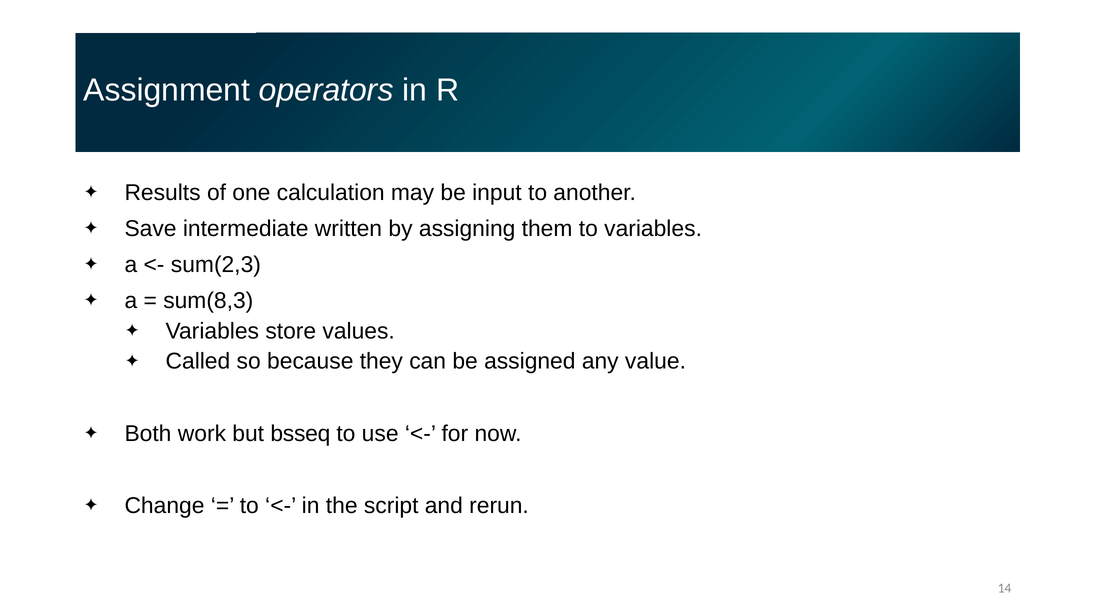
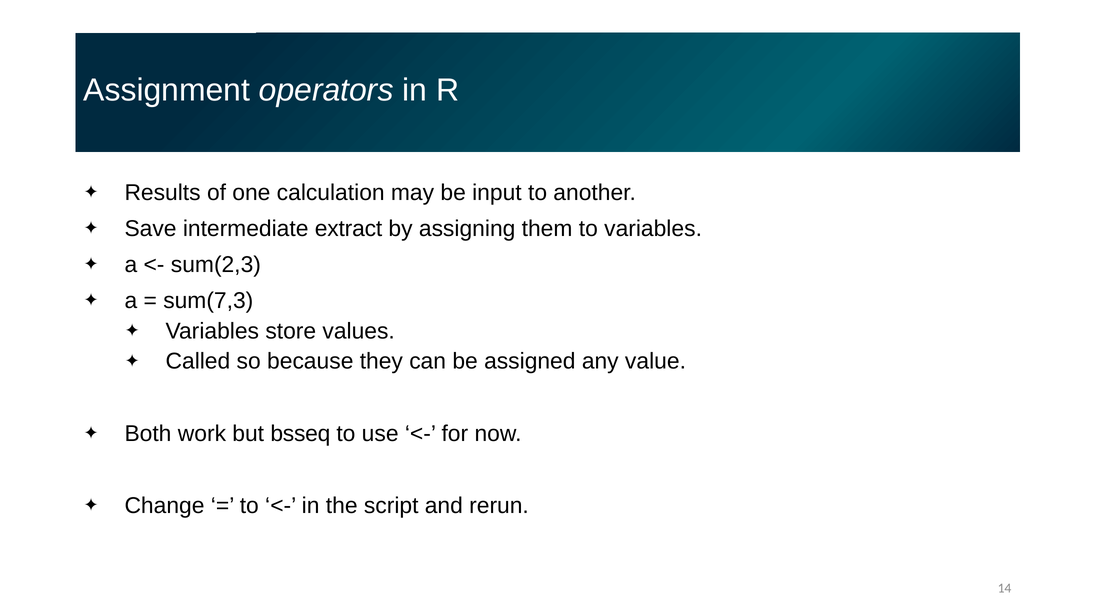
written: written -> extract (349, 229)
sum(8,3: sum(8,3 -> sum(7,3 (208, 301)
